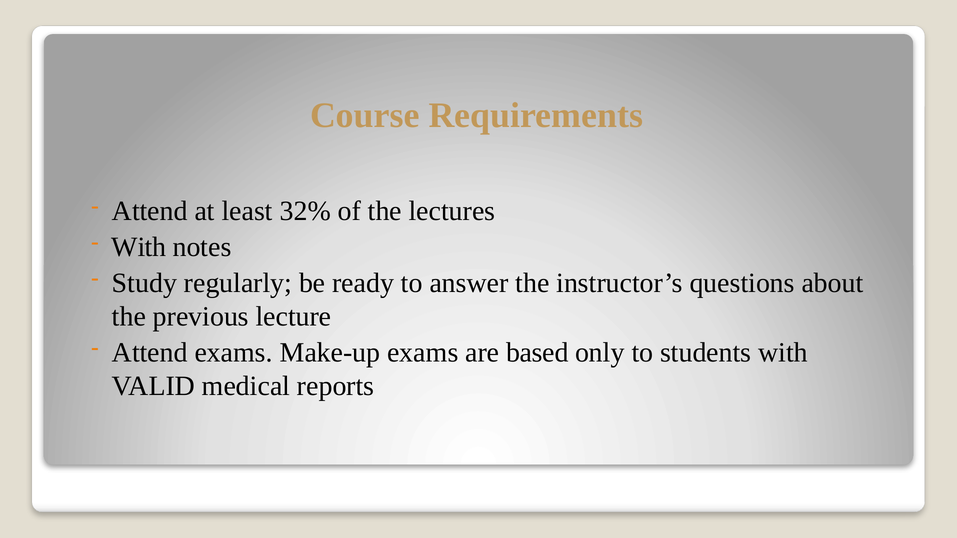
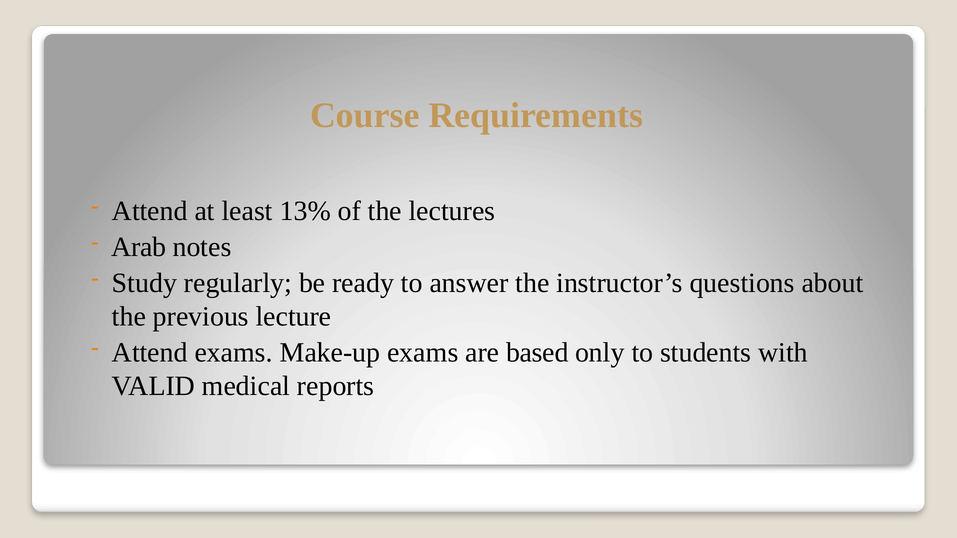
32%: 32% -> 13% (305, 211)
With: With -> Arab (139, 247)
